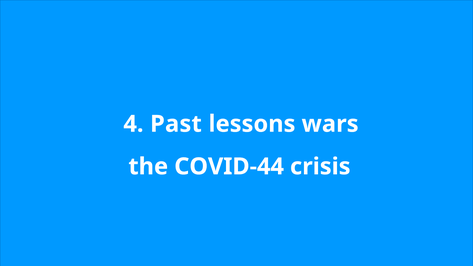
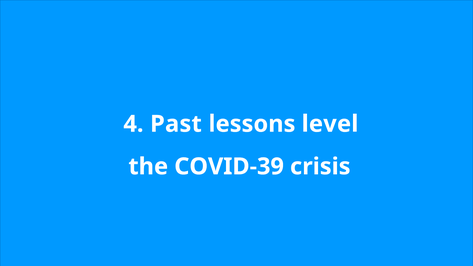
wars: wars -> level (330, 124)
COVID-44: COVID-44 -> COVID-39 (229, 167)
